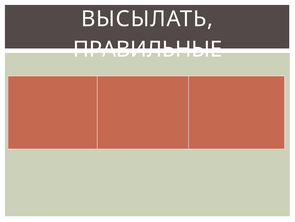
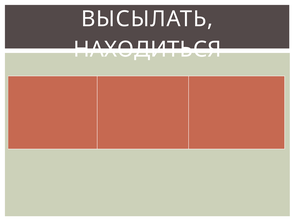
ПРАВИЛЬНЫЕ: ПРАВИЛЬНЫЕ -> НАХОДИТЬСЯ (147, 49)
